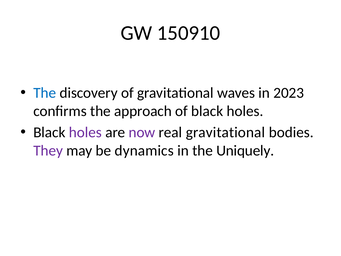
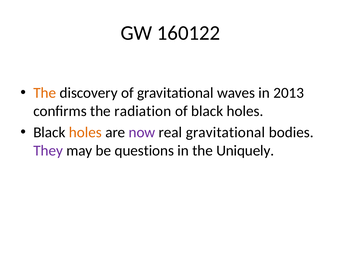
150910: 150910 -> 160122 (189, 33)
The colour: blue -> orange (45, 93)
2023: 2023 -> 2013 (289, 93)
approach: approach -> radiation (143, 111)
holes colour: purple -> orange (85, 132)
dynamics: dynamics -> questions (144, 150)
